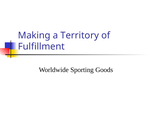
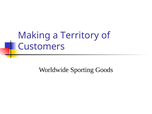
Fulfillment: Fulfillment -> Customers (41, 46)
